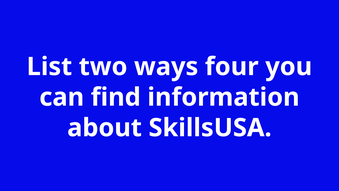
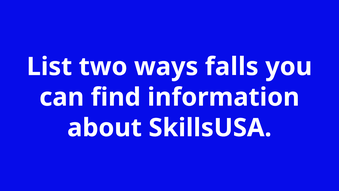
four: four -> falls (232, 67)
